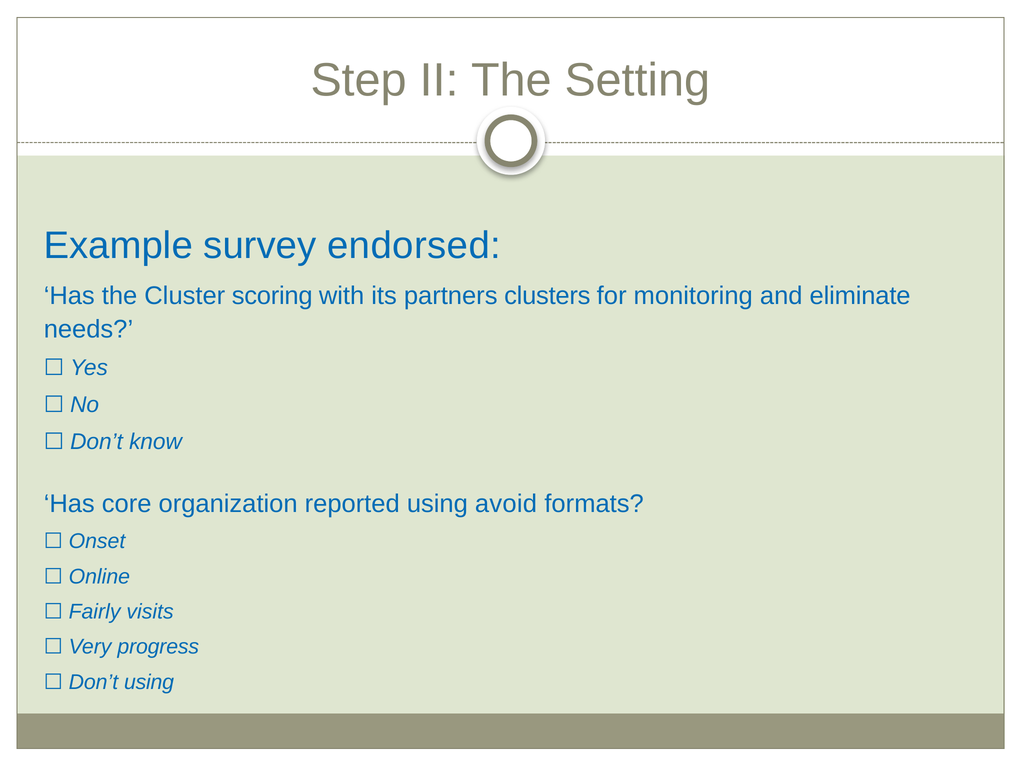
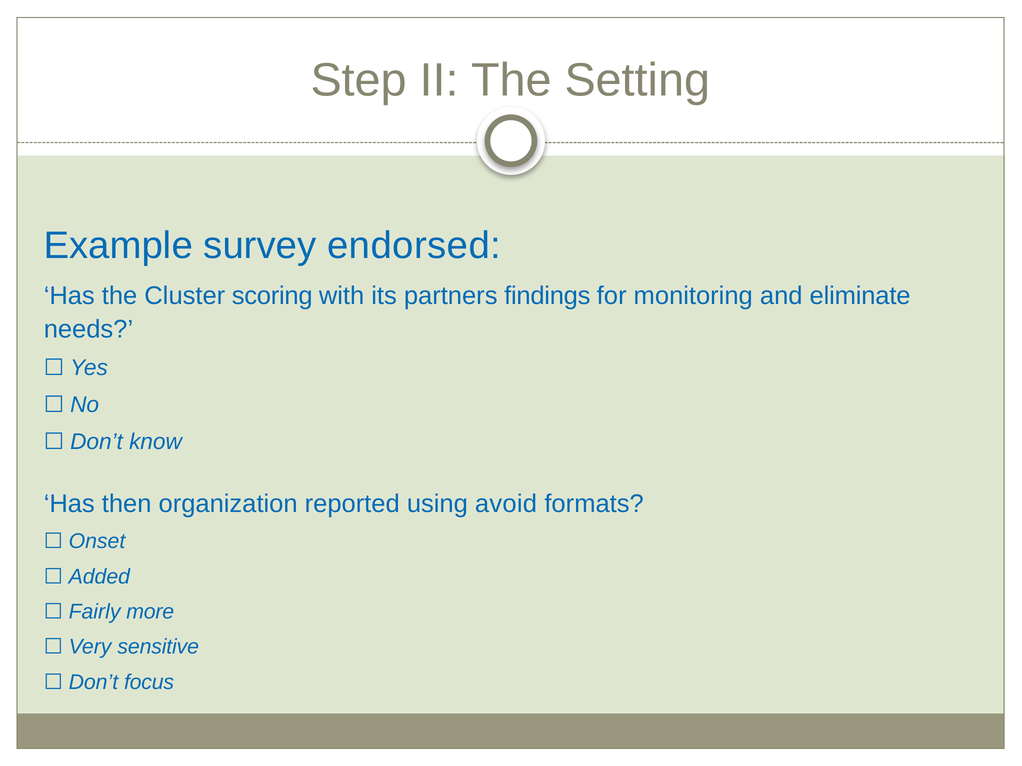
clusters: clusters -> findings (547, 296)
core: core -> then (127, 504)
Online: Online -> Added (99, 577)
visits: visits -> more (150, 612)
progress: progress -> sensitive (158, 647)
Don’t using: using -> focus (149, 683)
